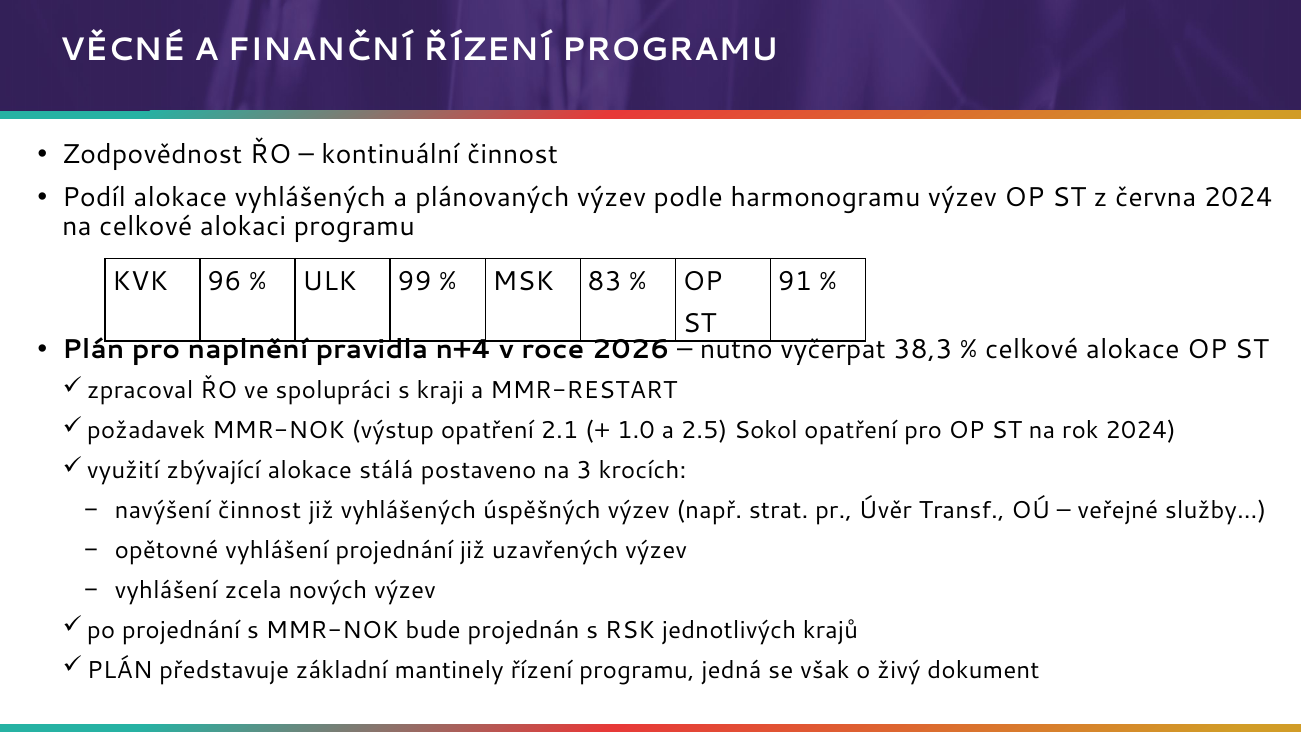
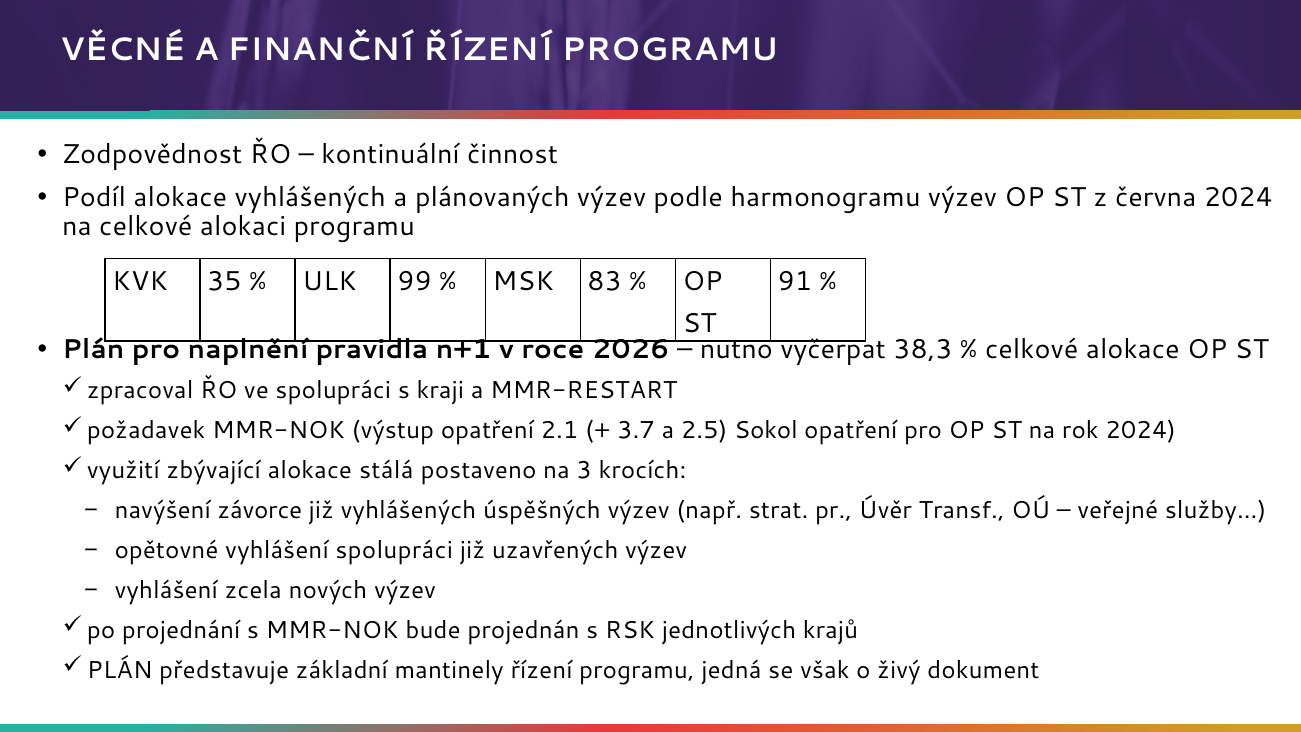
96: 96 -> 35 (224, 282)
n+4: n+4 -> n+1 (464, 349)
1.0: 1.0 -> 3.7 (636, 431)
navýšení činnost: činnost -> závorce (260, 510)
vyhlášení projednání: projednání -> spolupráci (394, 550)
